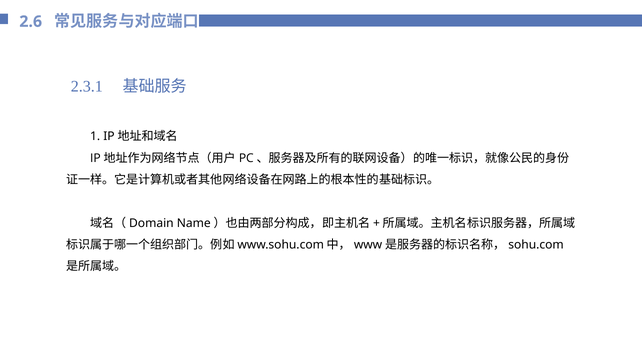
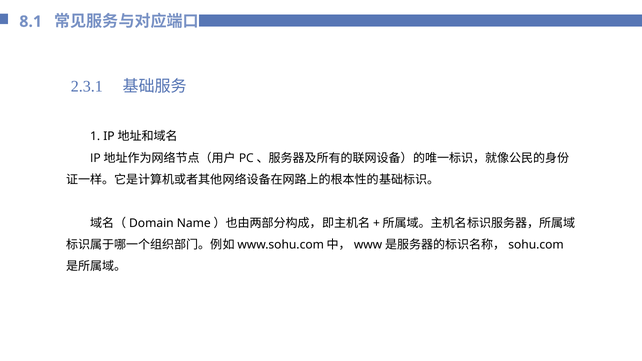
2.6: 2.6 -> 8.1 (31, 22)
